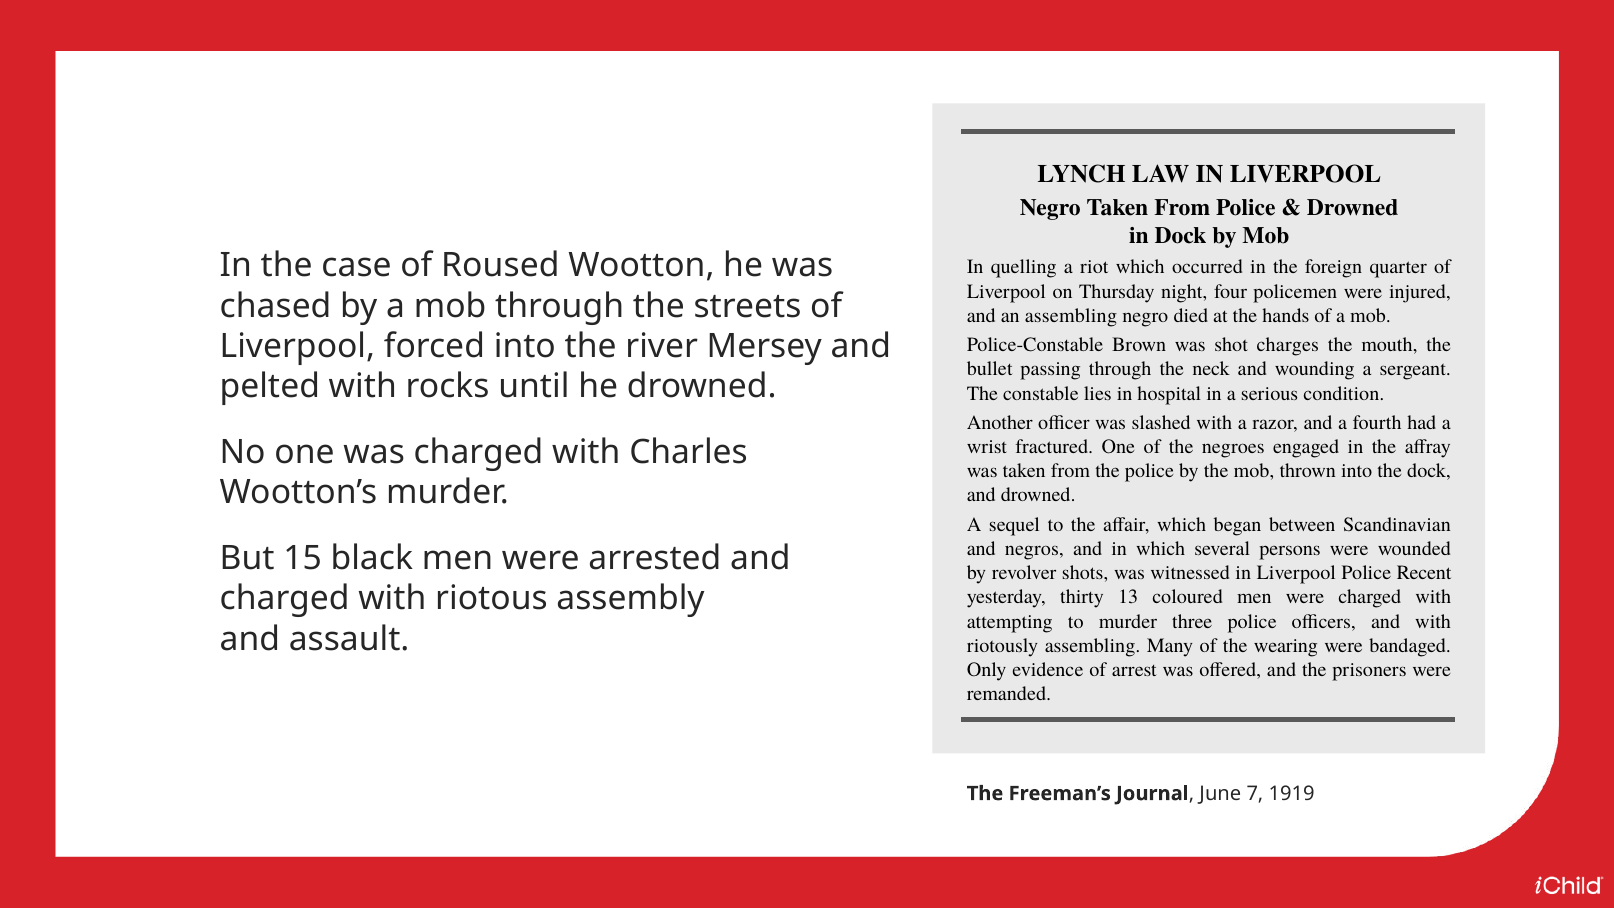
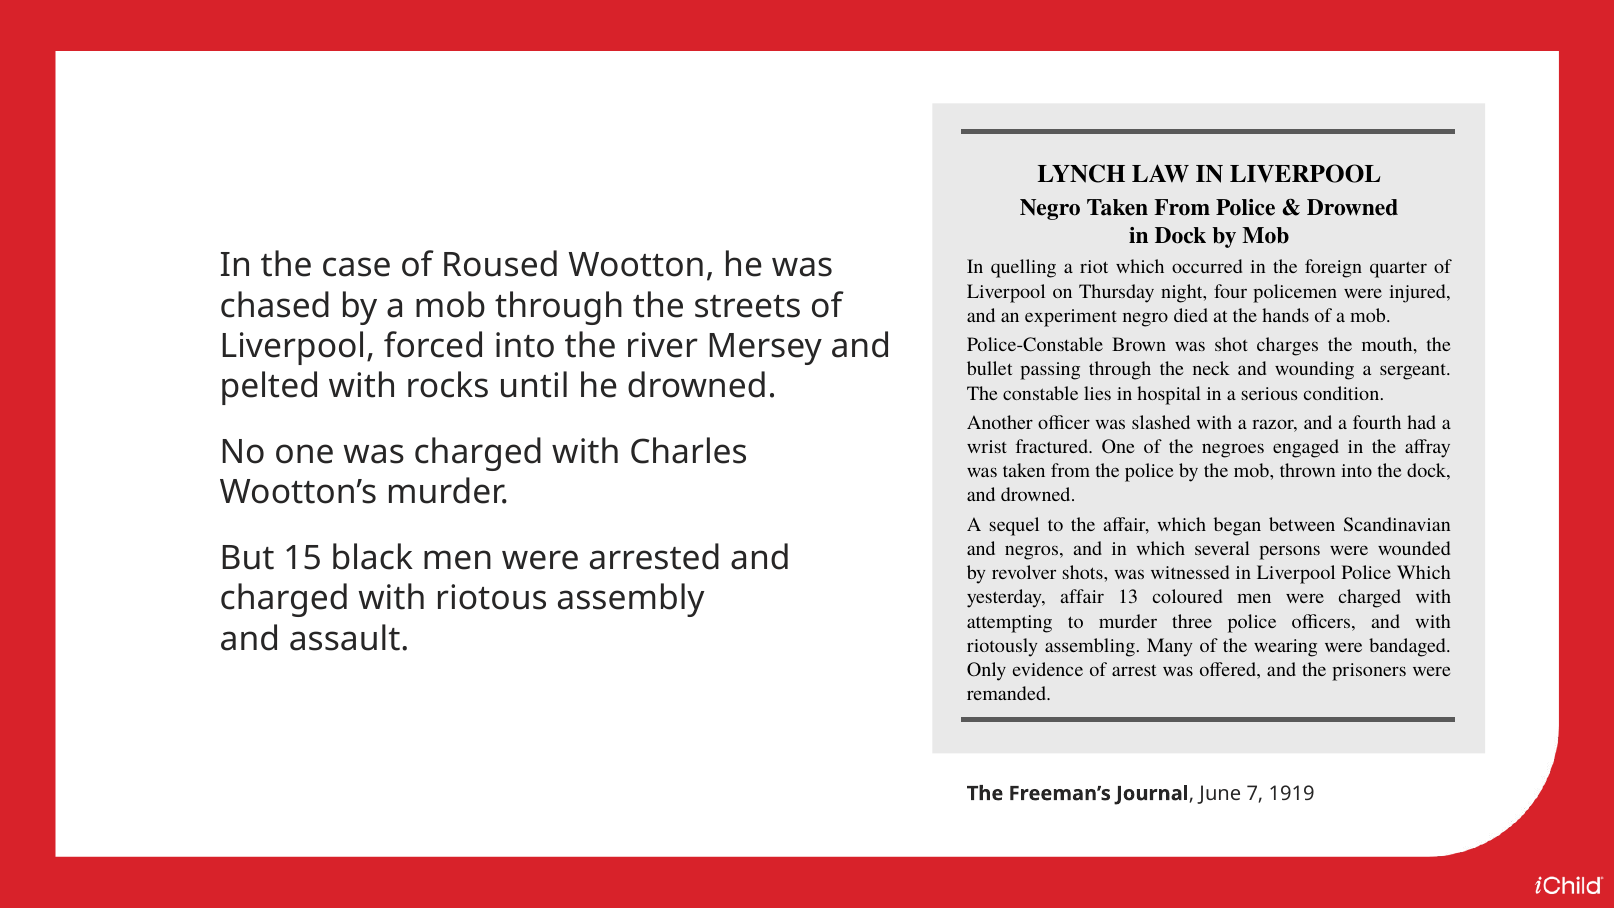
an assembling: assembling -> experiment (1071, 316)
Police Recent: Recent -> Which (1424, 573)
yesterday thirty: thirty -> affair (1082, 597)
